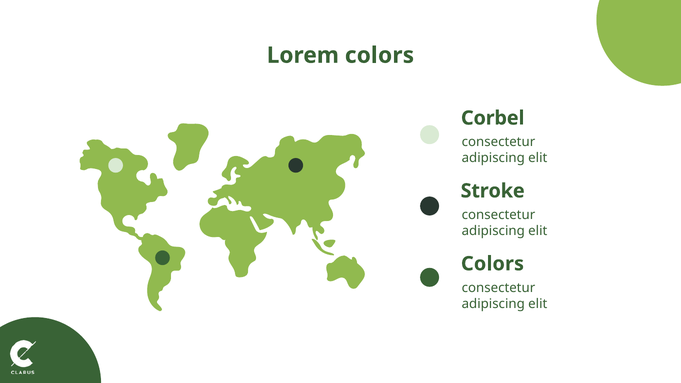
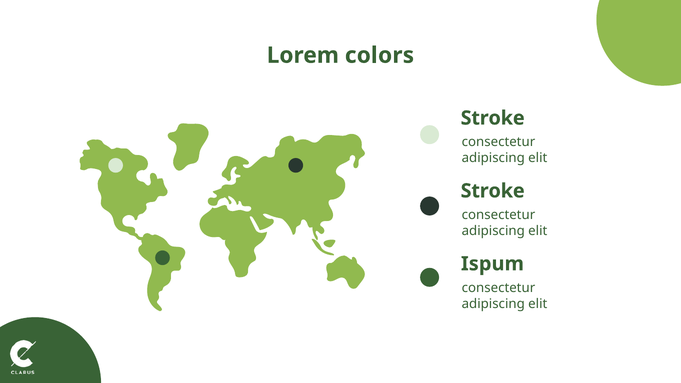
Corbel: Corbel -> Stroke (493, 118)
Colors: Colors -> Ispum (492, 264)
